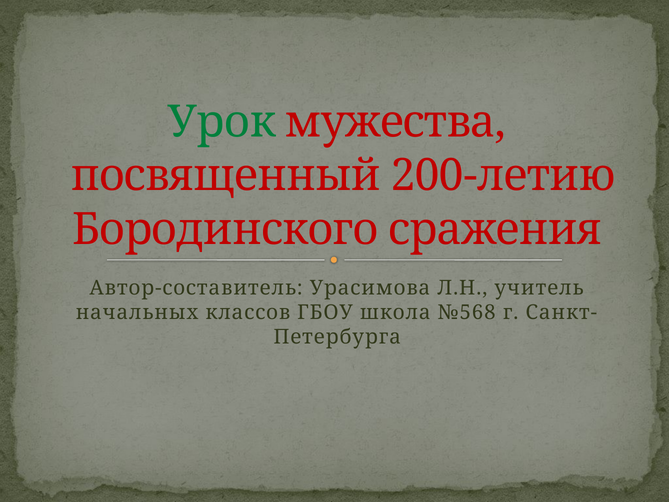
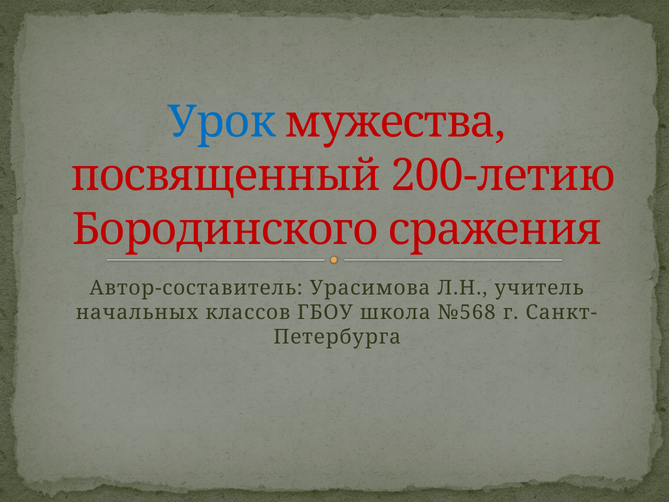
Урок colour: green -> blue (222, 122)
